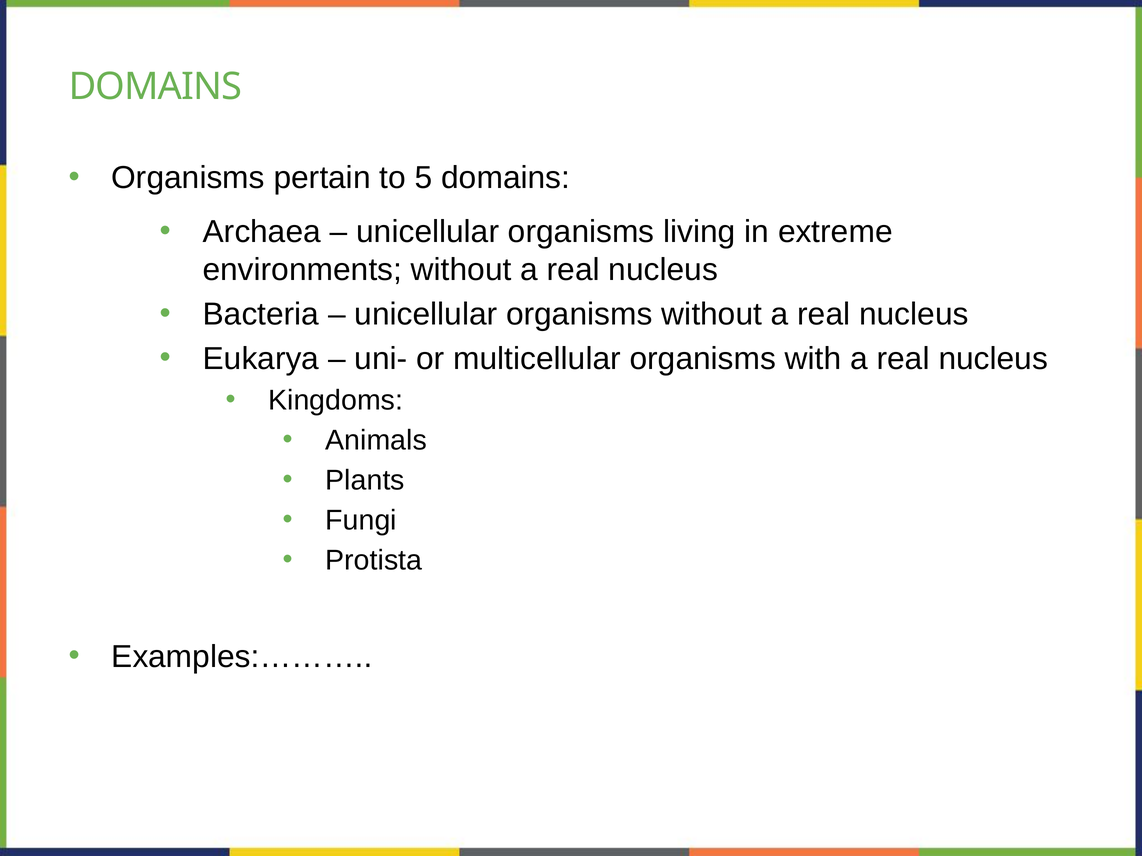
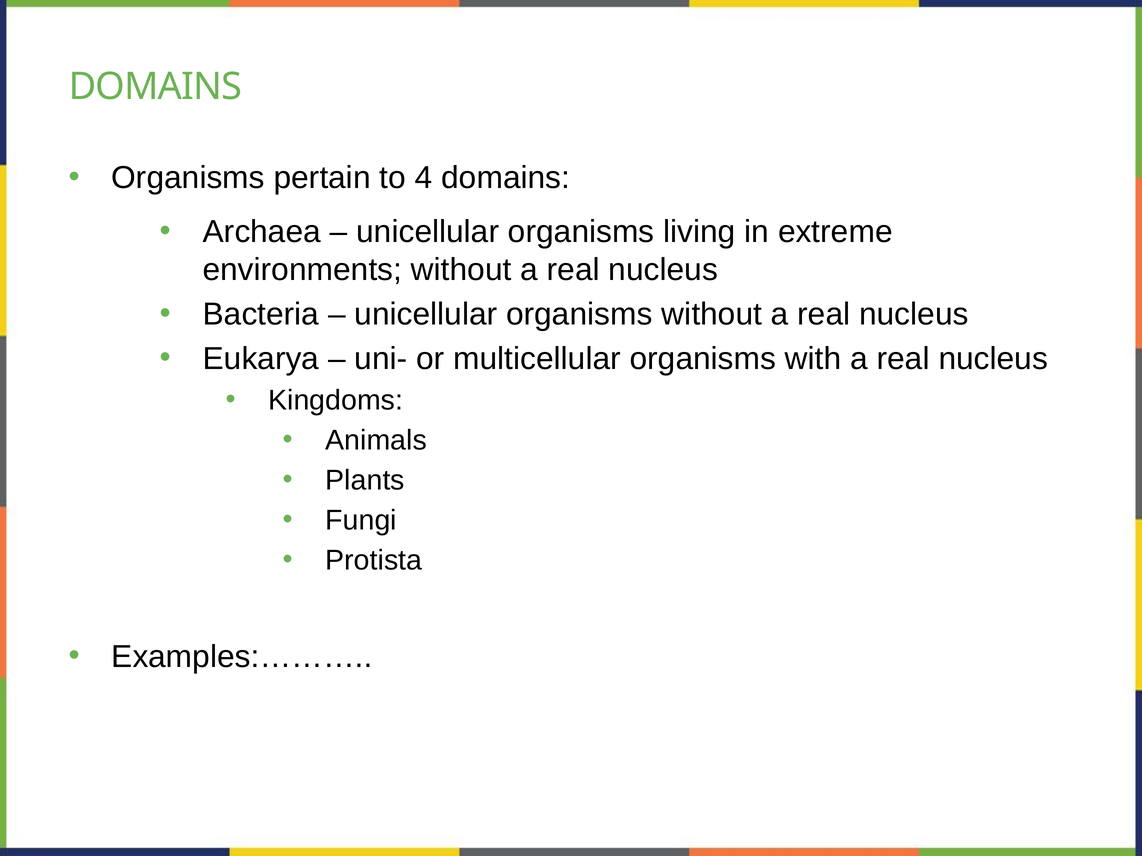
5: 5 -> 4 (424, 178)
